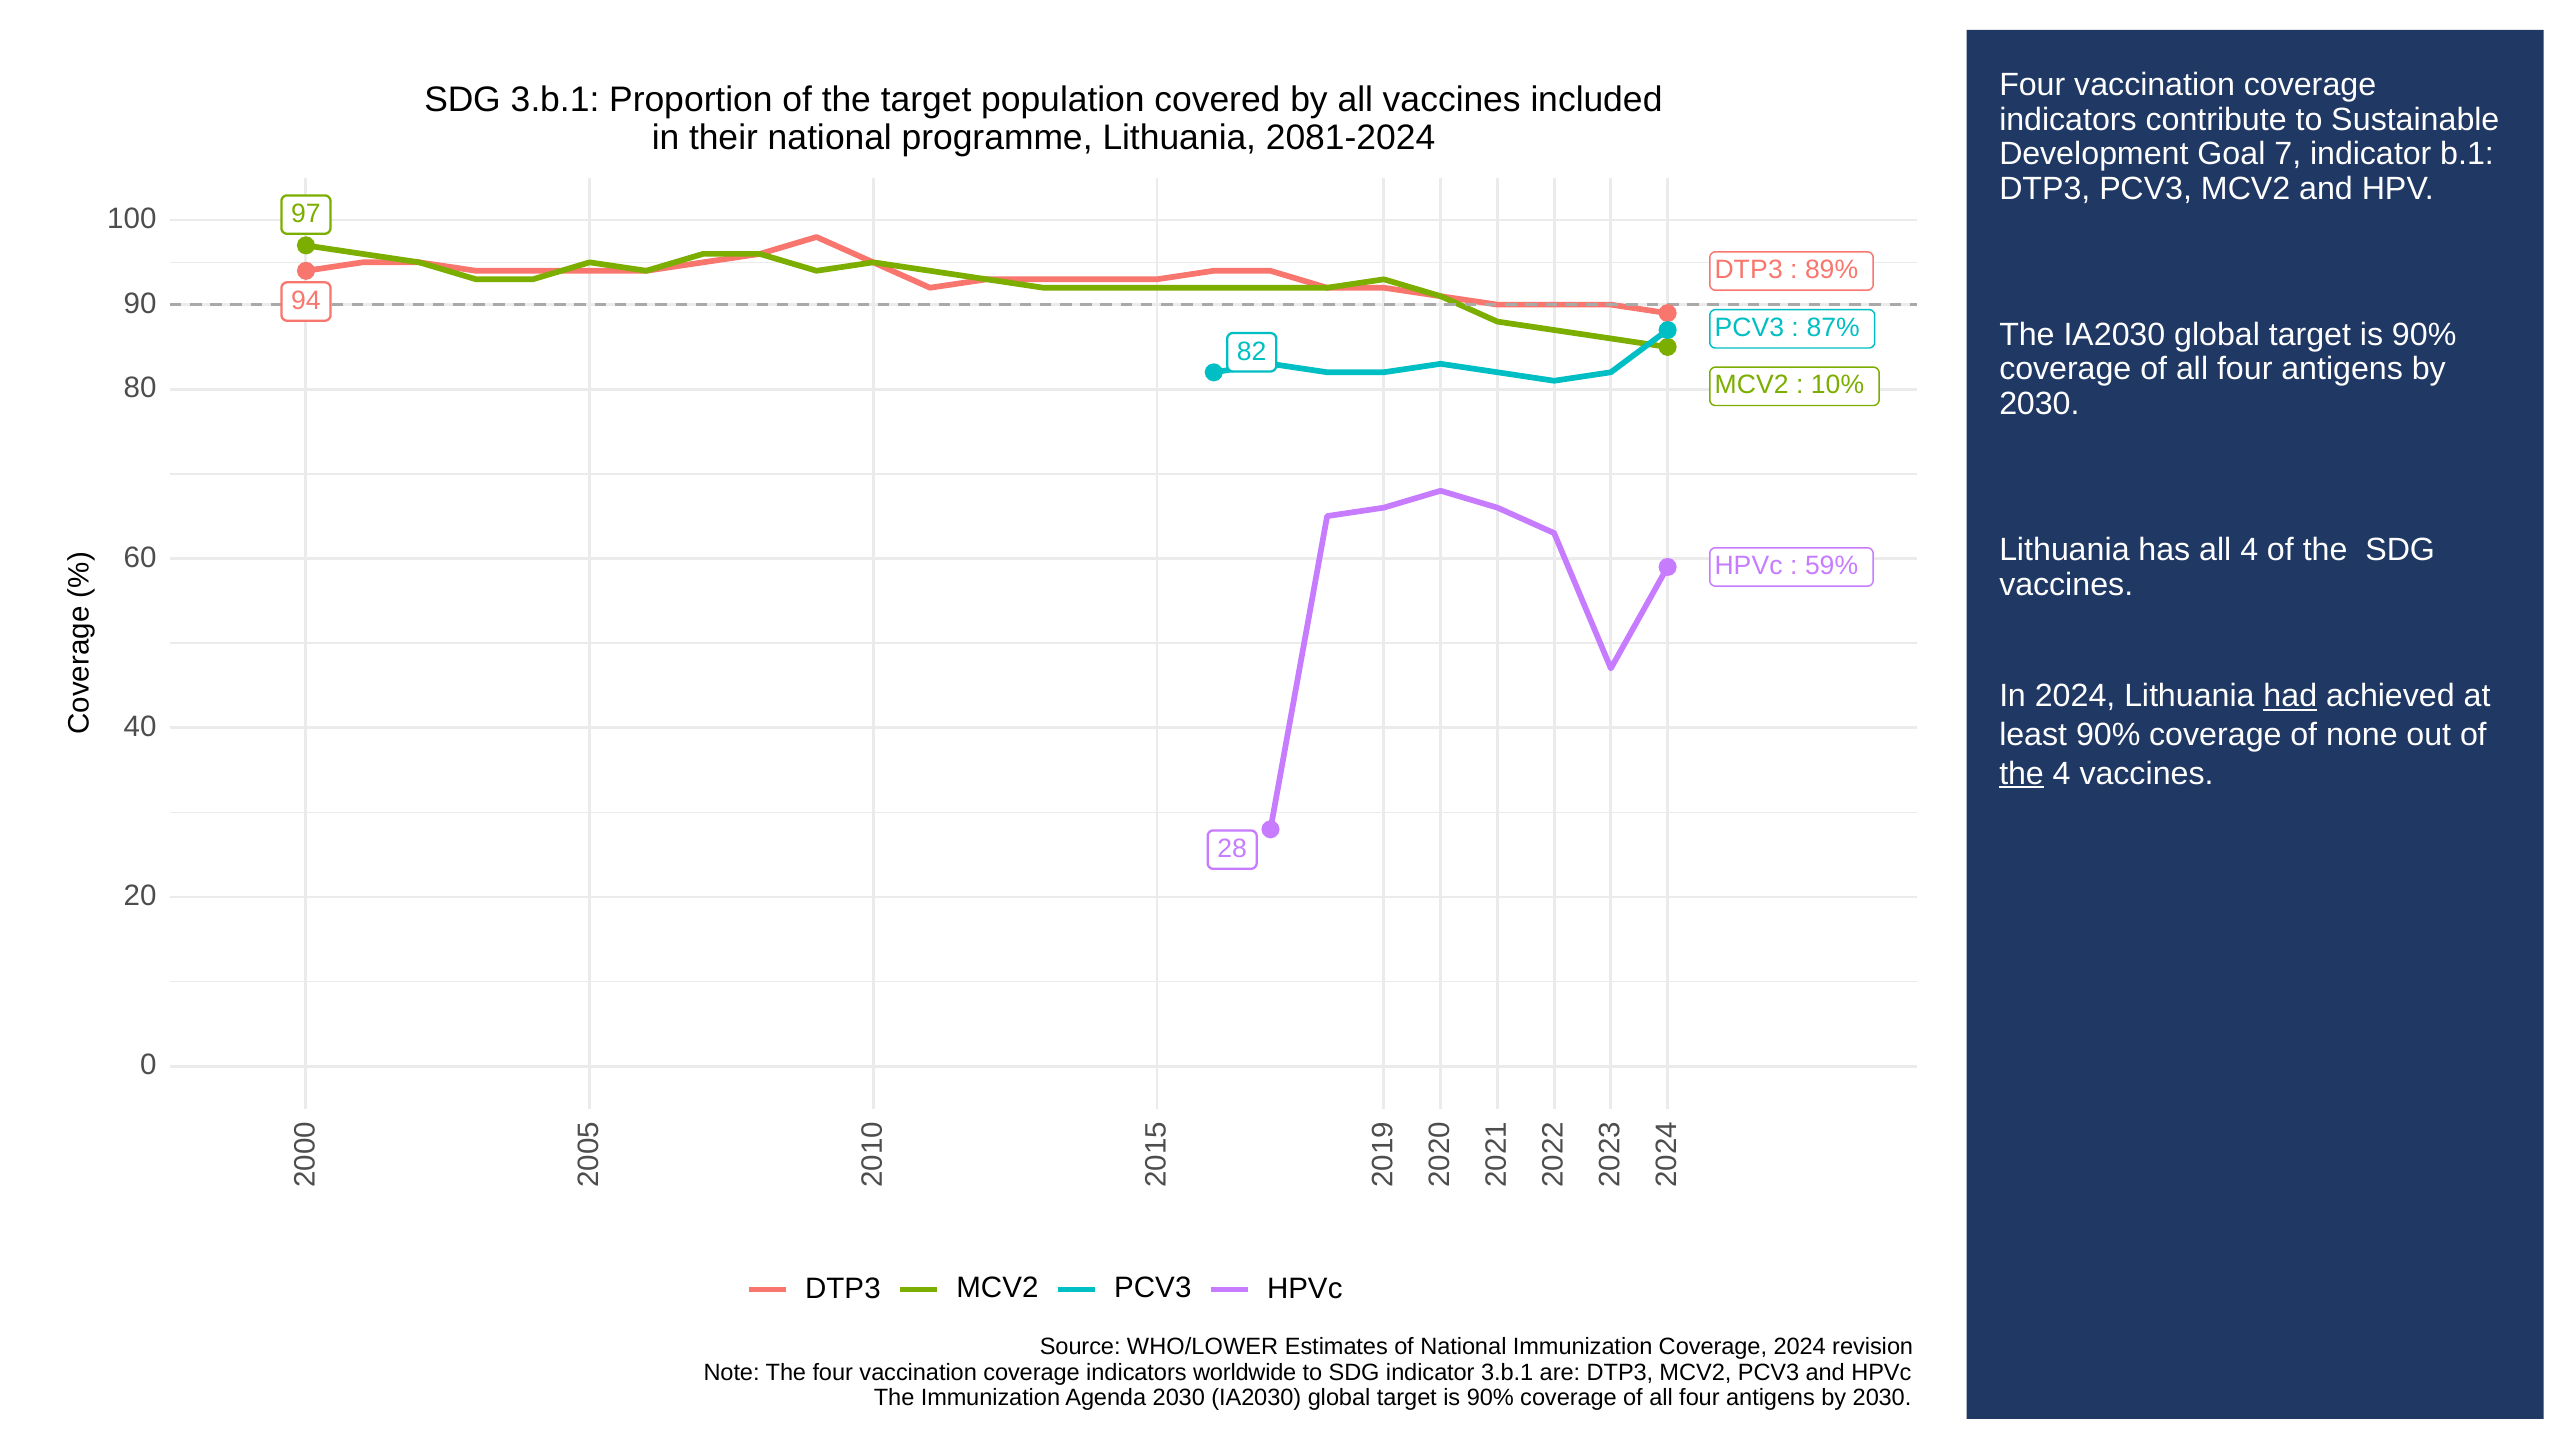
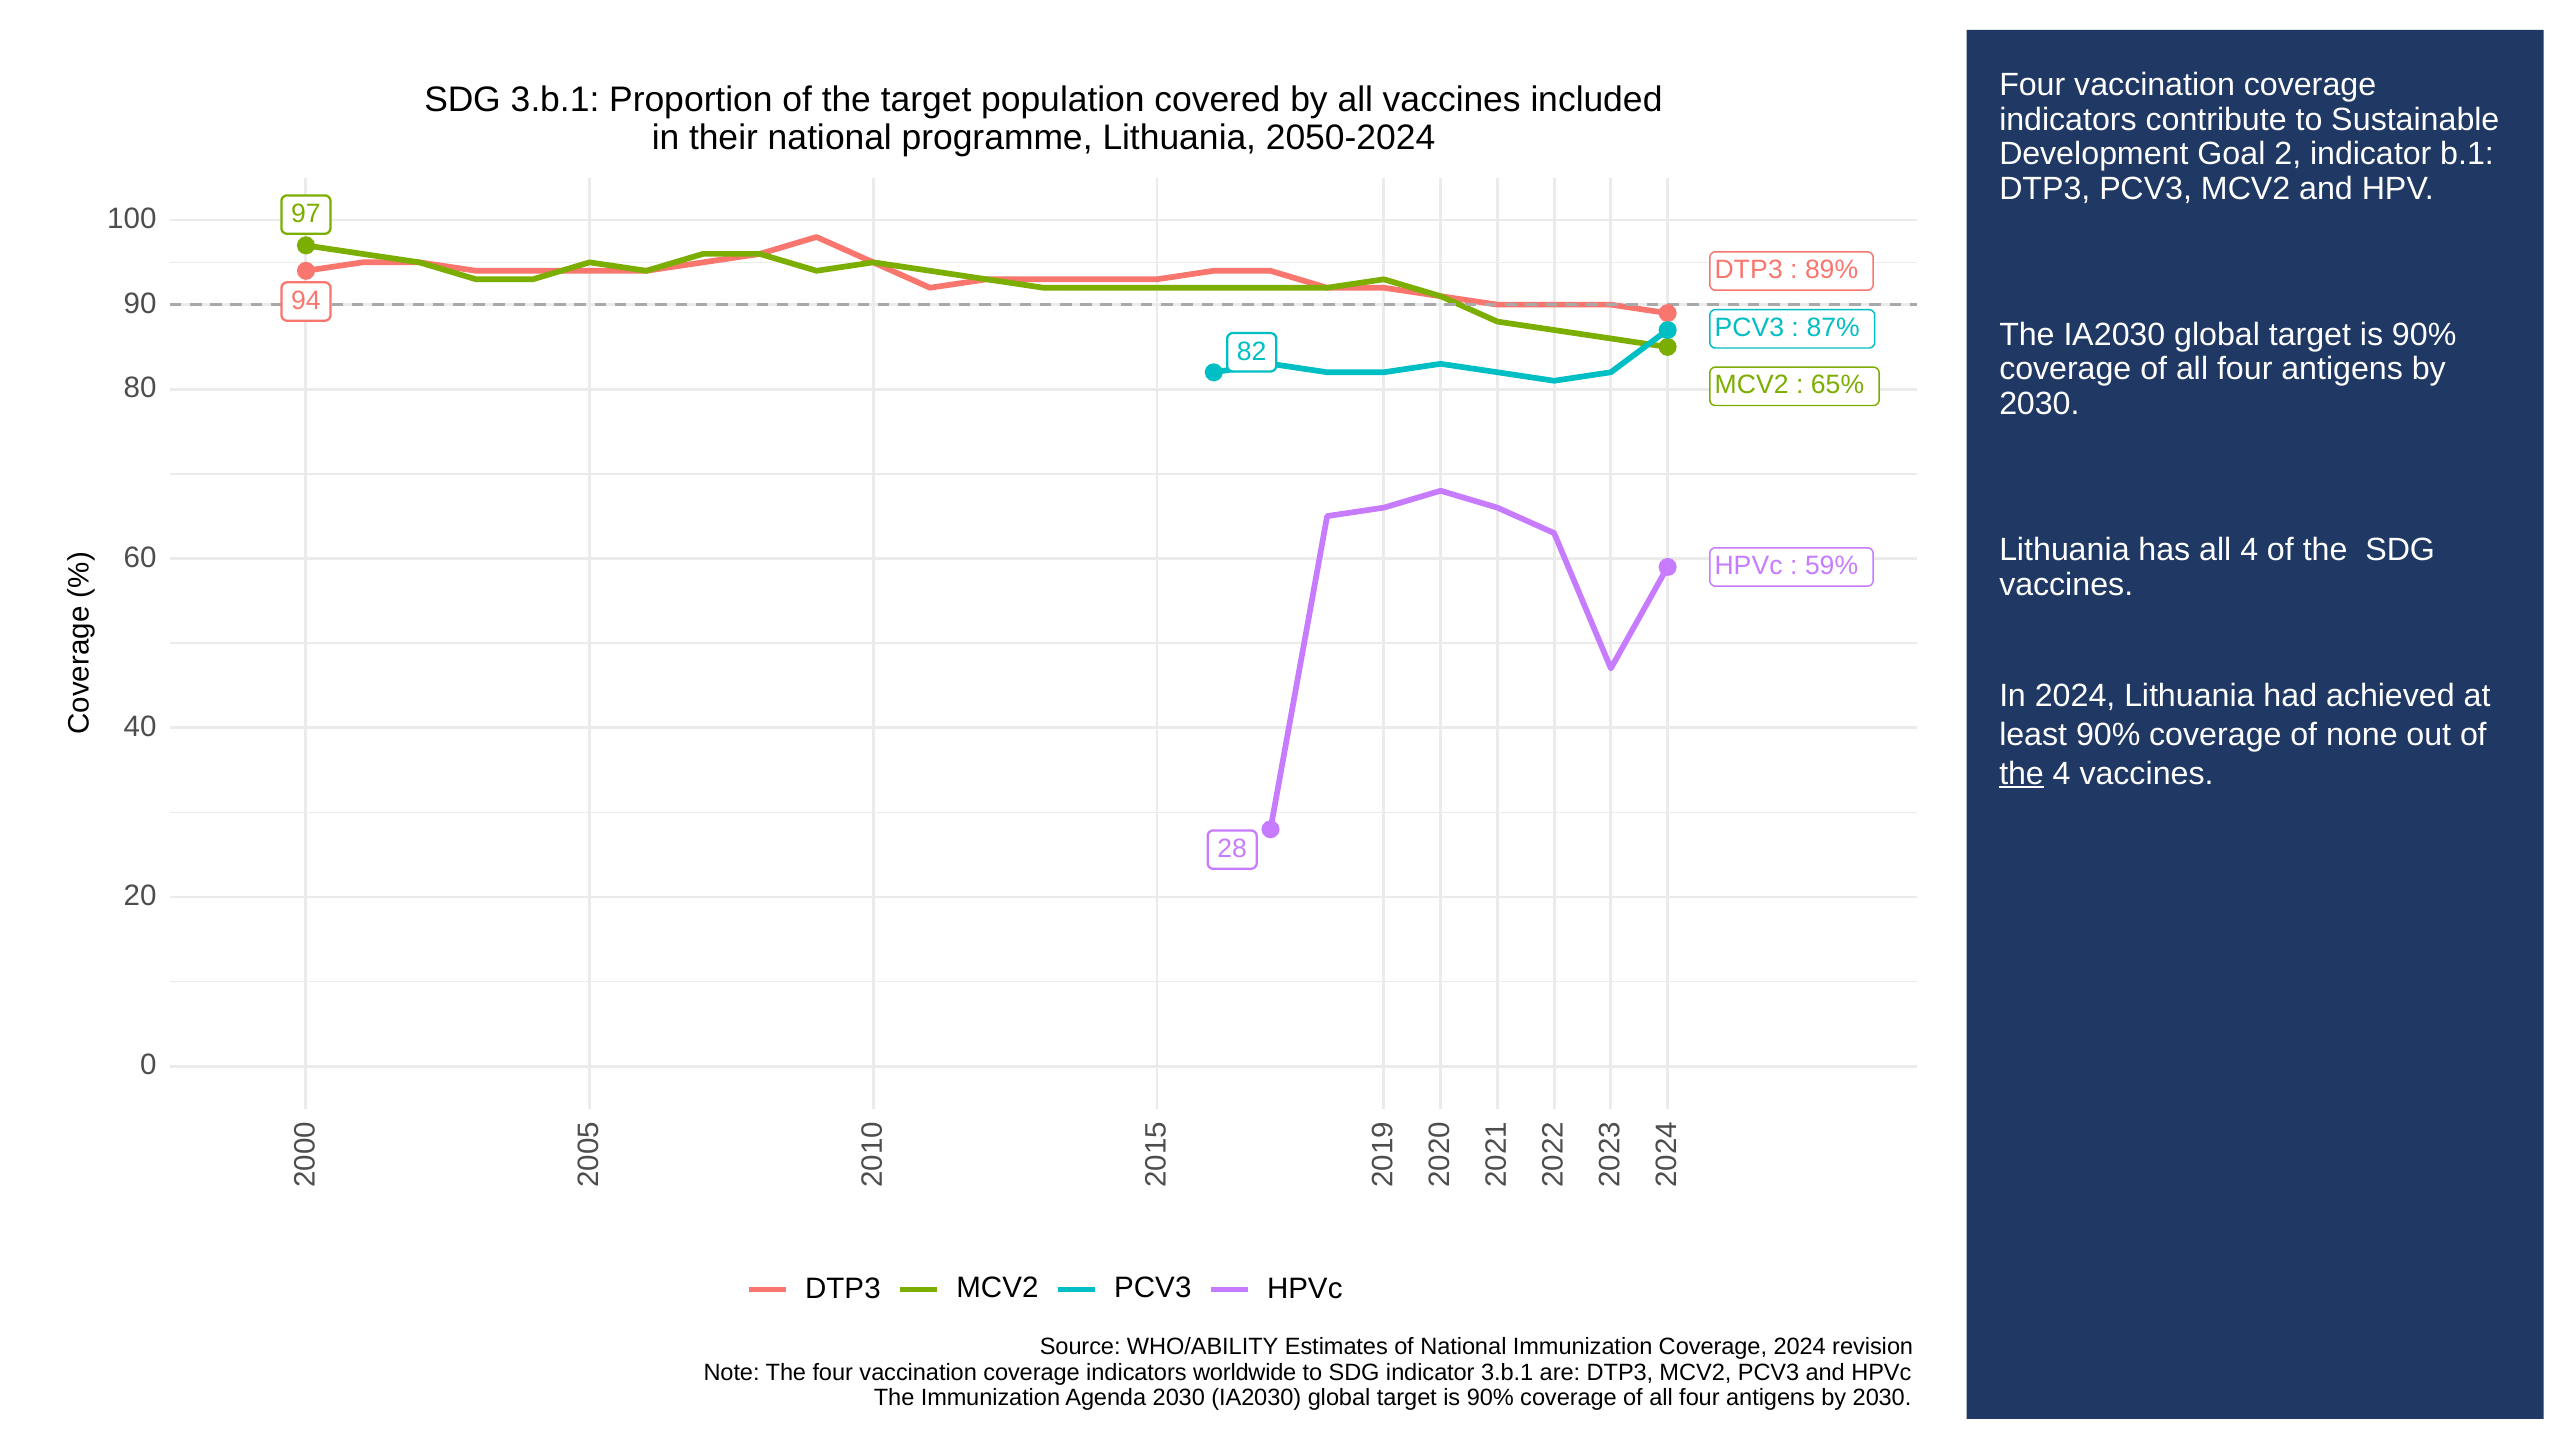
2081-2024: 2081-2024 -> 2050-2024 (1351, 138)
Goal 7: 7 -> 2 (2288, 154)
10%: 10% -> 65% (1837, 385)
had underline: present -> none (2290, 696)
WHO/LOWER: WHO/LOWER -> WHO/ABILITY (1203, 1347)
